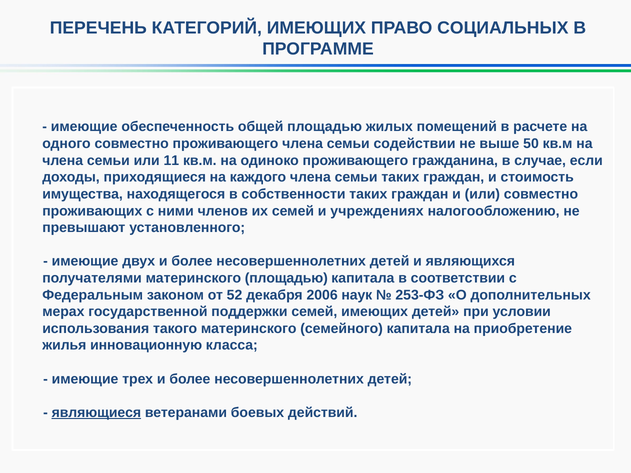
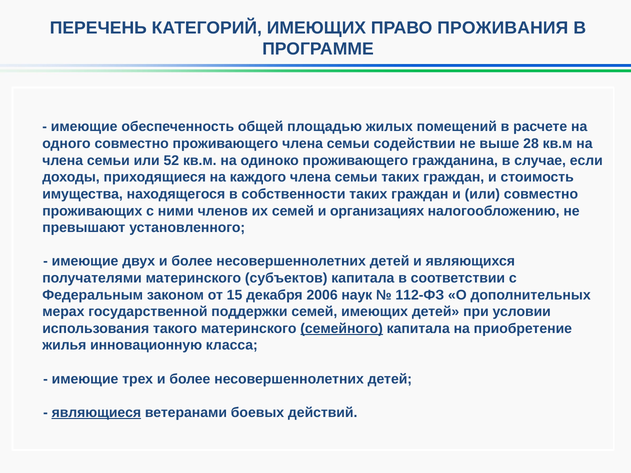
СОЦИАЛЬНЫХ: СОЦИАЛЬНЫХ -> ПРОЖИВАНИЯ (503, 28)
50: 50 -> 28 (531, 144)
11: 11 -> 52 (171, 161)
учреждениях: учреждениях -> организациях (377, 211)
материнского площадью: площадью -> субъектов (286, 278)
52: 52 -> 15 (235, 295)
253-ФЗ: 253-ФЗ -> 112-ФЗ (420, 295)
семейного underline: none -> present (342, 329)
